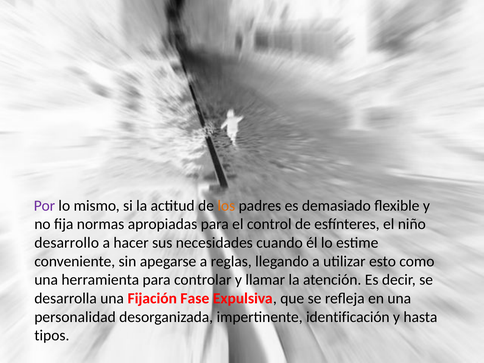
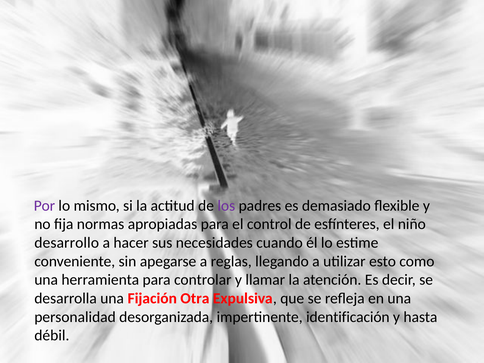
los colour: orange -> purple (226, 206)
Fase: Fase -> Otra (195, 298)
tipos: tipos -> débil (52, 335)
